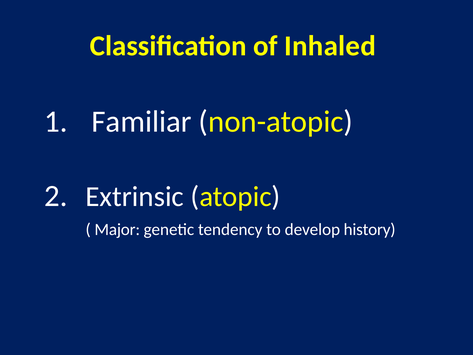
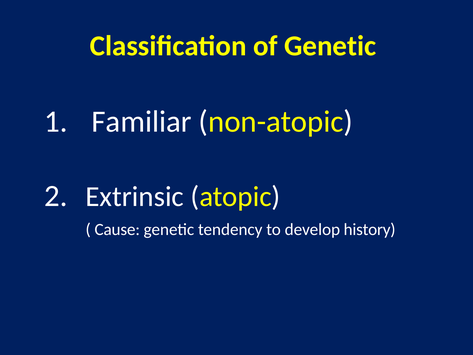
of Inhaled: Inhaled -> Genetic (330, 46)
Major: Major -> Cause (117, 229)
